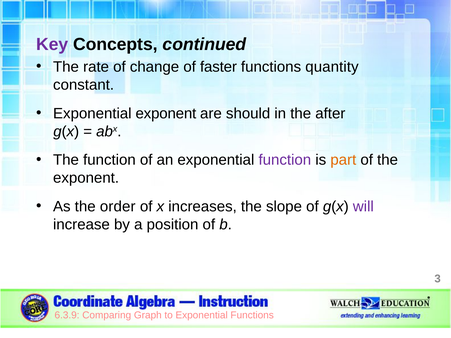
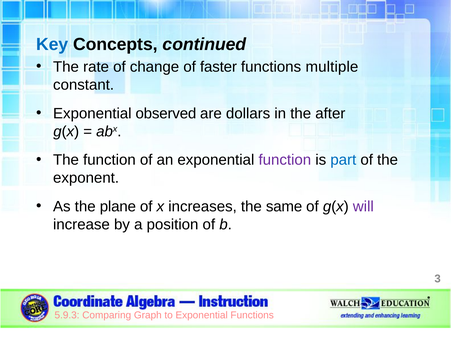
Key colour: purple -> blue (52, 45)
quantity: quantity -> multiple (332, 67)
Exponential exponent: exponent -> observed (166, 113)
should: should -> dollars (248, 113)
part colour: orange -> blue (343, 160)
order: order -> plane (118, 207)
slope: slope -> same (284, 207)
6.3.9: 6.3.9 -> 5.9.3 (67, 315)
